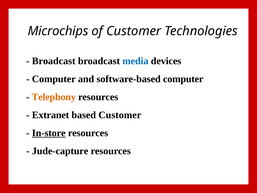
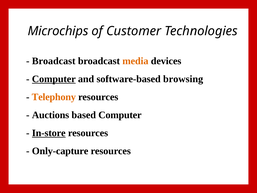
media colour: blue -> orange (135, 61)
Computer underline: none -> present (54, 79)
software-based computer: computer -> browsing (183, 79)
Extranet: Extranet -> Auctions (51, 115)
based Customer: Customer -> Computer (120, 115)
Jude-capture: Jude-capture -> Only-capture (60, 151)
